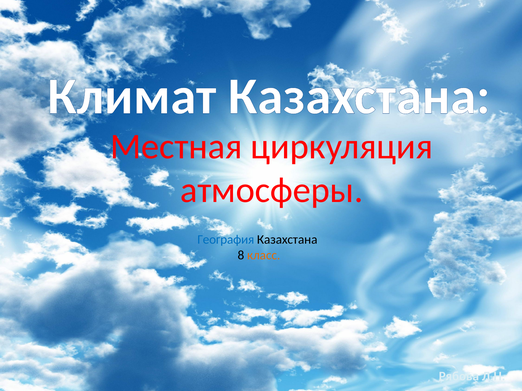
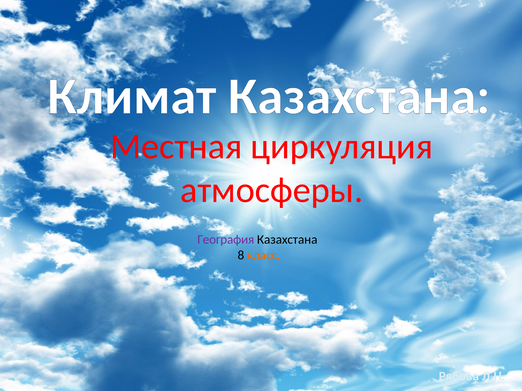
География colour: blue -> purple (226, 240)
